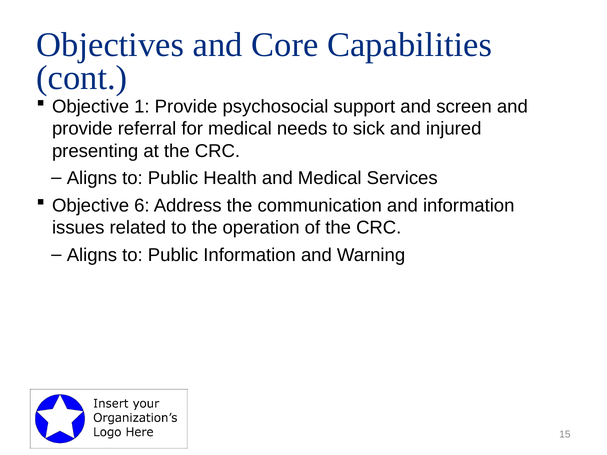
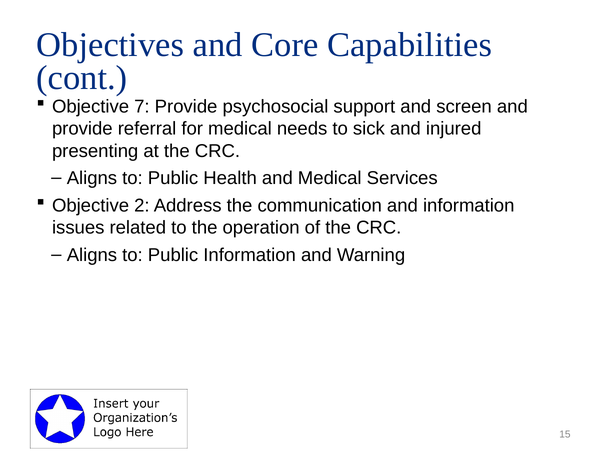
1: 1 -> 7 (142, 107)
6: 6 -> 2 (142, 206)
